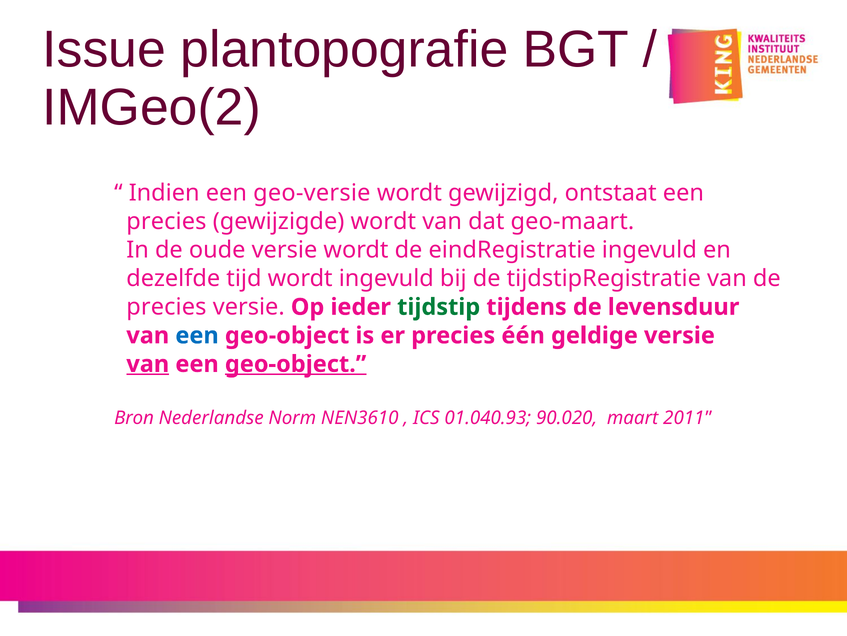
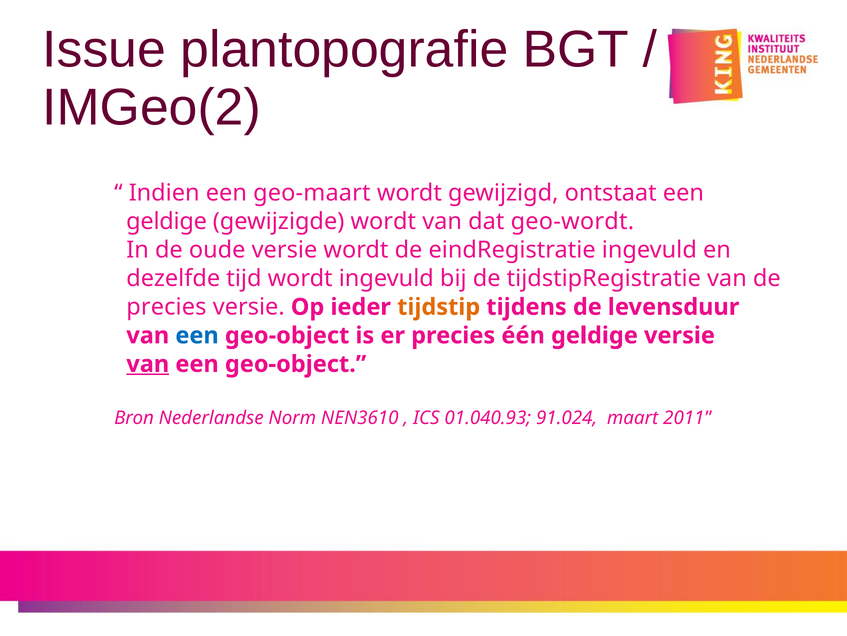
geo-versie: geo-versie -> geo-maart (312, 193)
precies: precies -> geldige (167, 221)
geo-maart: geo-maart -> geo-wordt (572, 221)
tijdstip colour: green -> orange (439, 307)
geo-object underline: present -> none (296, 364)
90.020: 90.020 -> 91.024 (567, 417)
